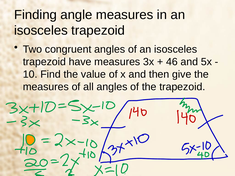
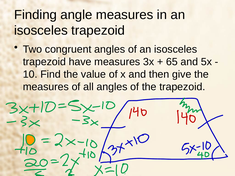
46: 46 -> 65 (172, 62)
